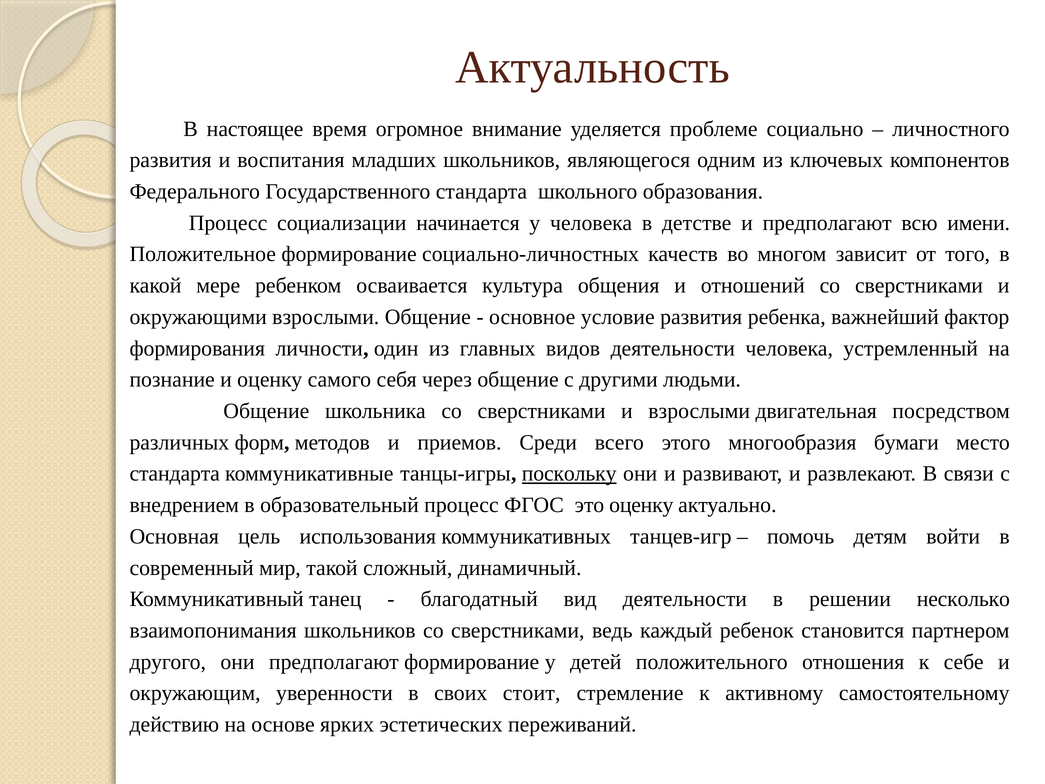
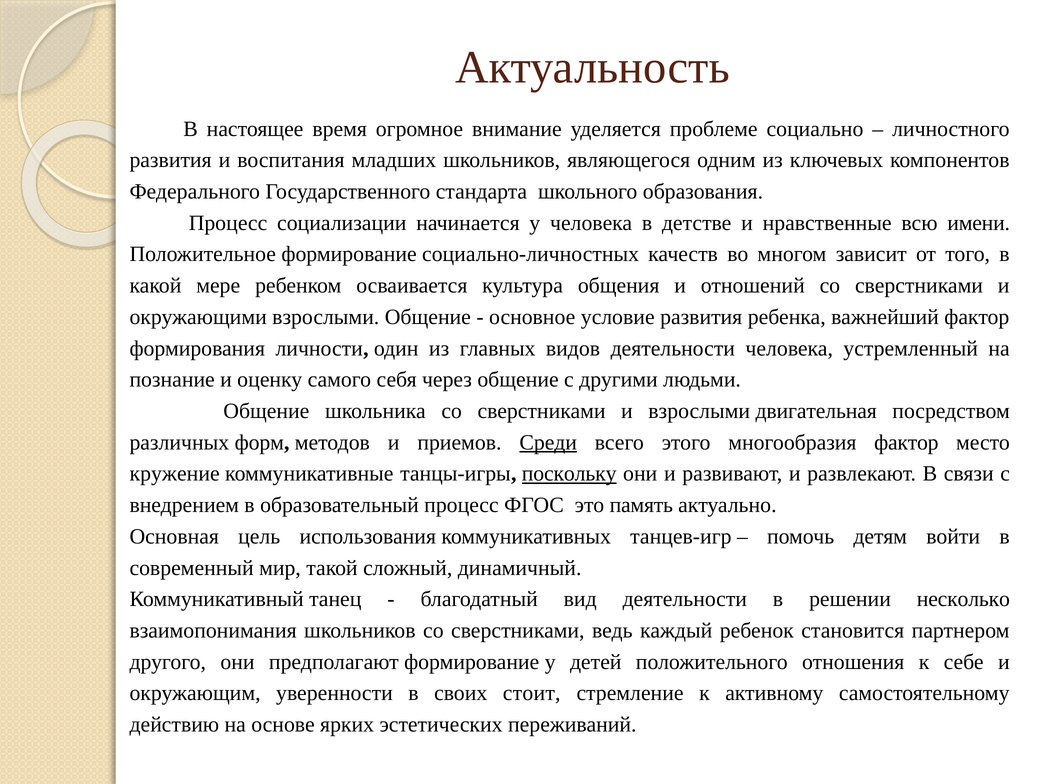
и предполагают: предполагают -> нравственные (827, 223)
Среди underline: none -> present (548, 442)
многообразия бумаги: бумаги -> фактор (906, 442)
стандарта: стандарта -> кружение (175, 474)
это оценку: оценку -> память (641, 505)
